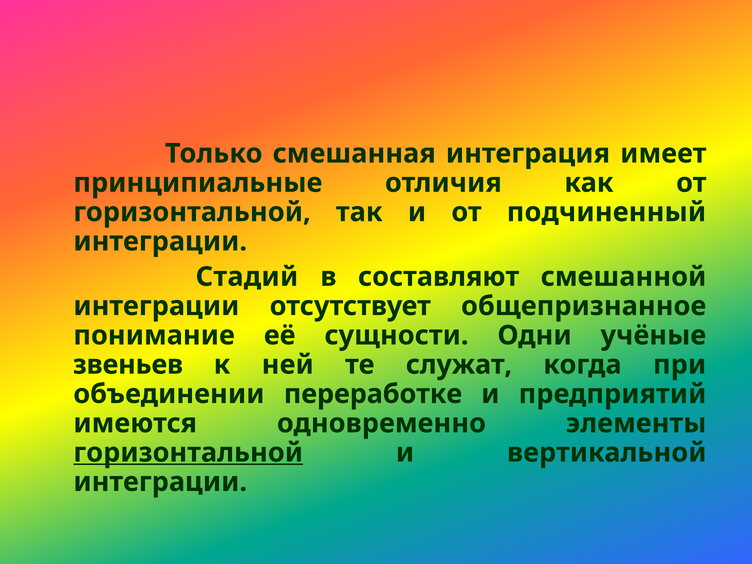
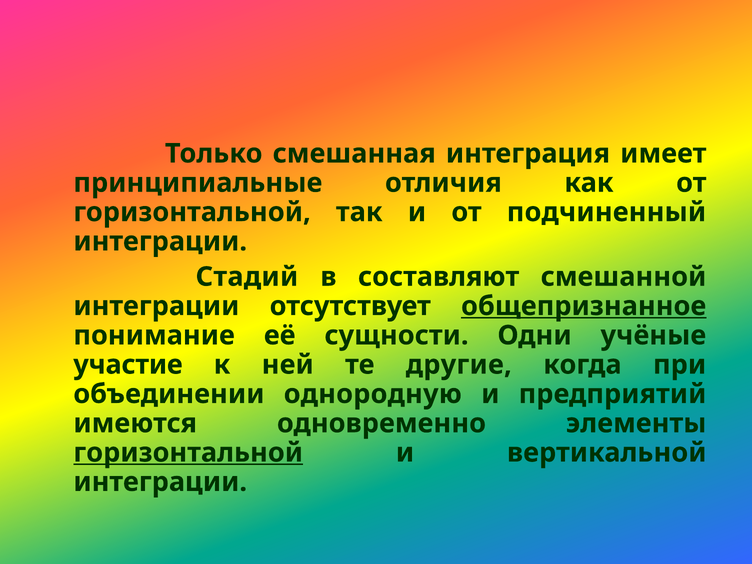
общепризнанное underline: none -> present (584, 306)
звеньев: звеньев -> участие (128, 365)
служат: служат -> другие (459, 365)
переработке: переработке -> однородную (373, 394)
